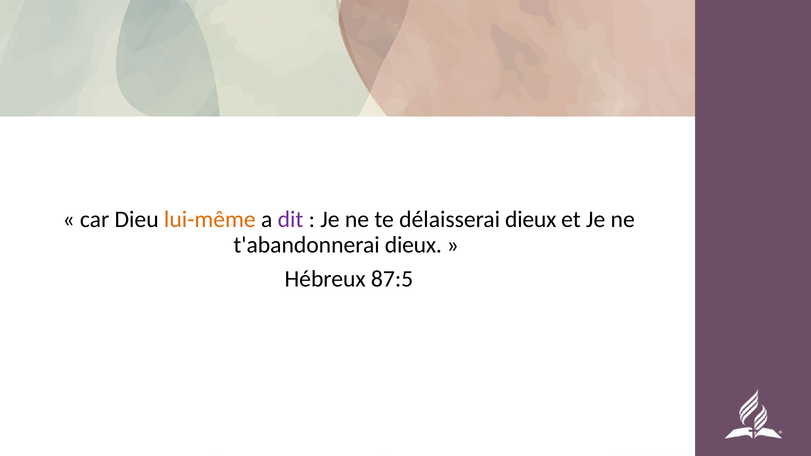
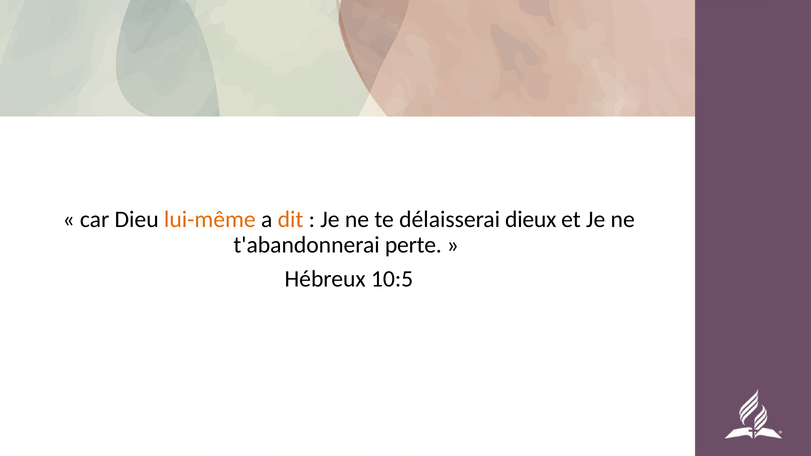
dit colour: purple -> orange (291, 220)
t'abandonnerai dieux: dieux -> perte (413, 245)
87:5: 87:5 -> 10:5 (392, 279)
